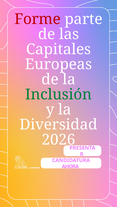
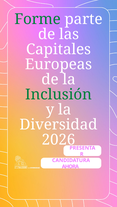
Forme colour: red -> green (38, 19)
